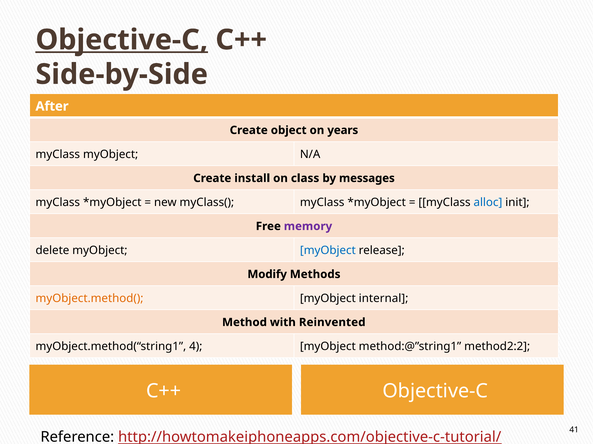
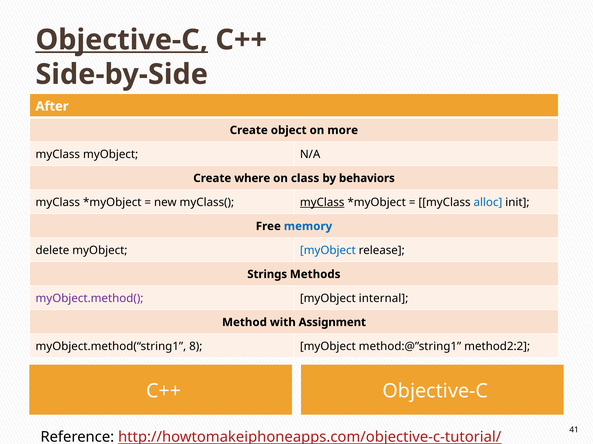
years: years -> more (343, 130)
install: install -> where (252, 179)
messages: messages -> behaviors (367, 179)
myClass underline: none -> present (322, 203)
memory colour: purple -> blue (308, 227)
Modify: Modify -> Strings (267, 275)
myObject.method( colour: orange -> purple (90, 299)
Reinvented: Reinvented -> Assignment (332, 323)
4: 4 -> 8 (196, 347)
